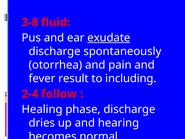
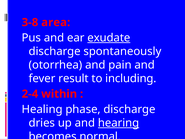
fluid: fluid -> area (56, 22)
follow: follow -> within (59, 94)
hearing underline: none -> present (119, 123)
